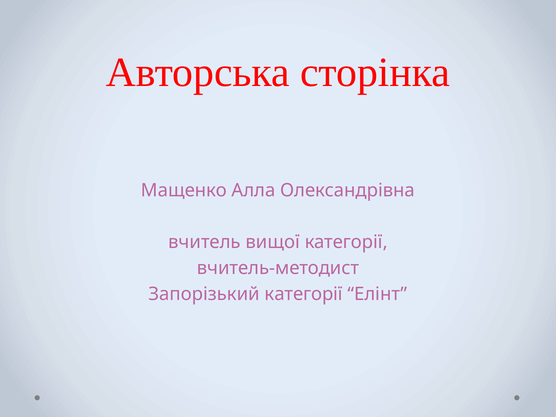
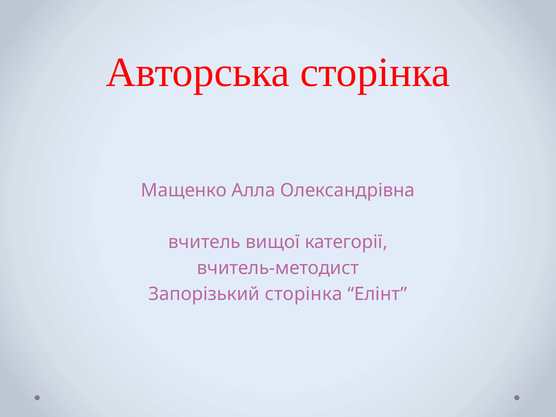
Запорізький категорії: категорії -> сторінка (304, 294)
